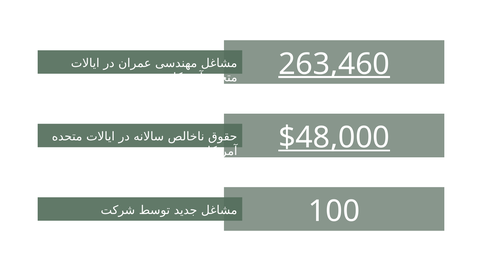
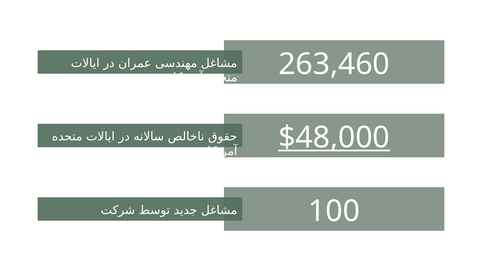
263,460 underline: present -> none (334, 64)
